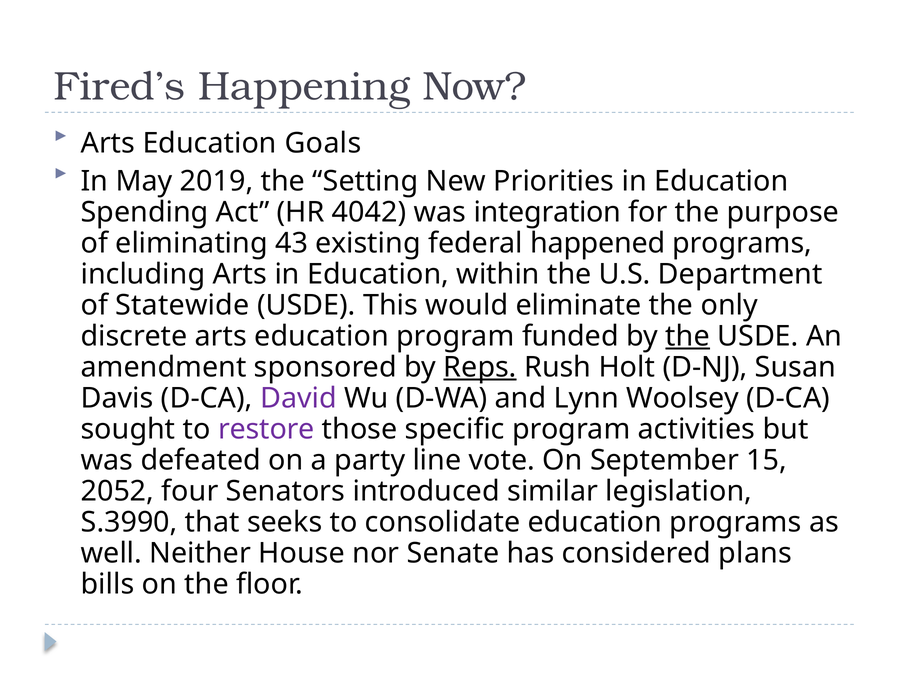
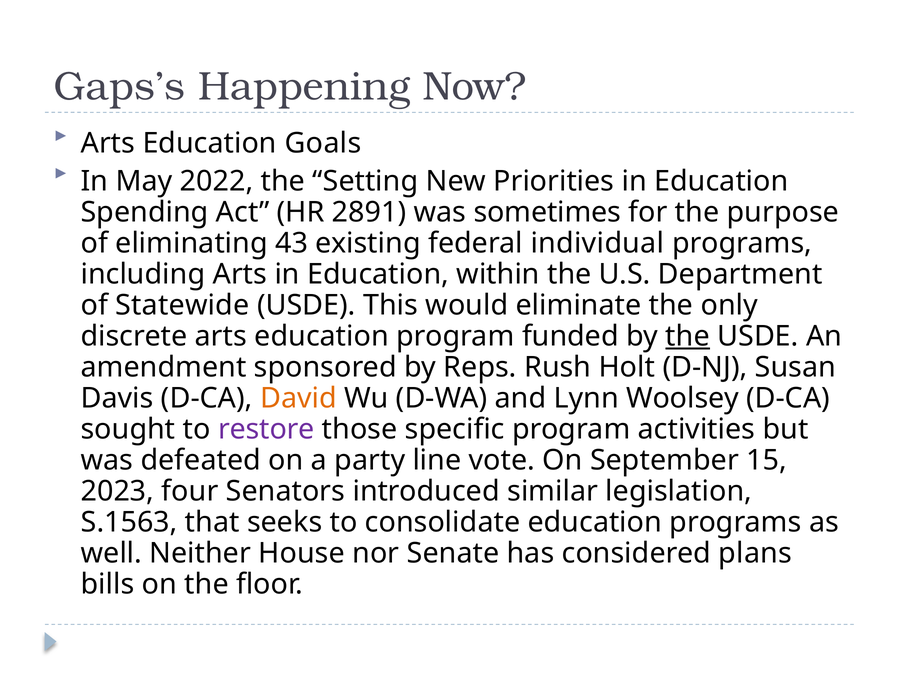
Fired’s: Fired’s -> Gaps’s (119, 87)
2019: 2019 -> 2022 (217, 181)
4042: 4042 -> 2891 (369, 212)
integration: integration -> sometimes (547, 212)
happened: happened -> individual (597, 243)
Reps underline: present -> none (480, 367)
David colour: purple -> orange (298, 398)
2052: 2052 -> 2023 (117, 491)
S.3990: S.3990 -> S.1563 (129, 522)
